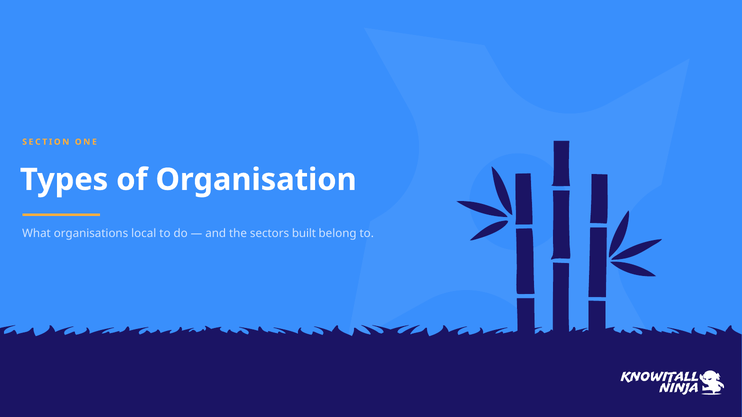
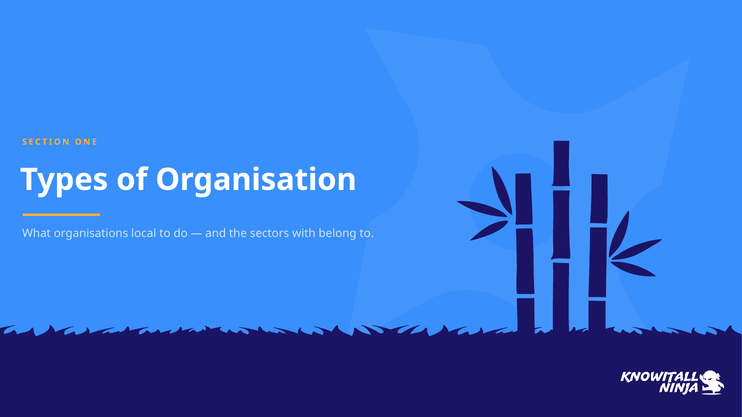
built: built -> with (304, 234)
